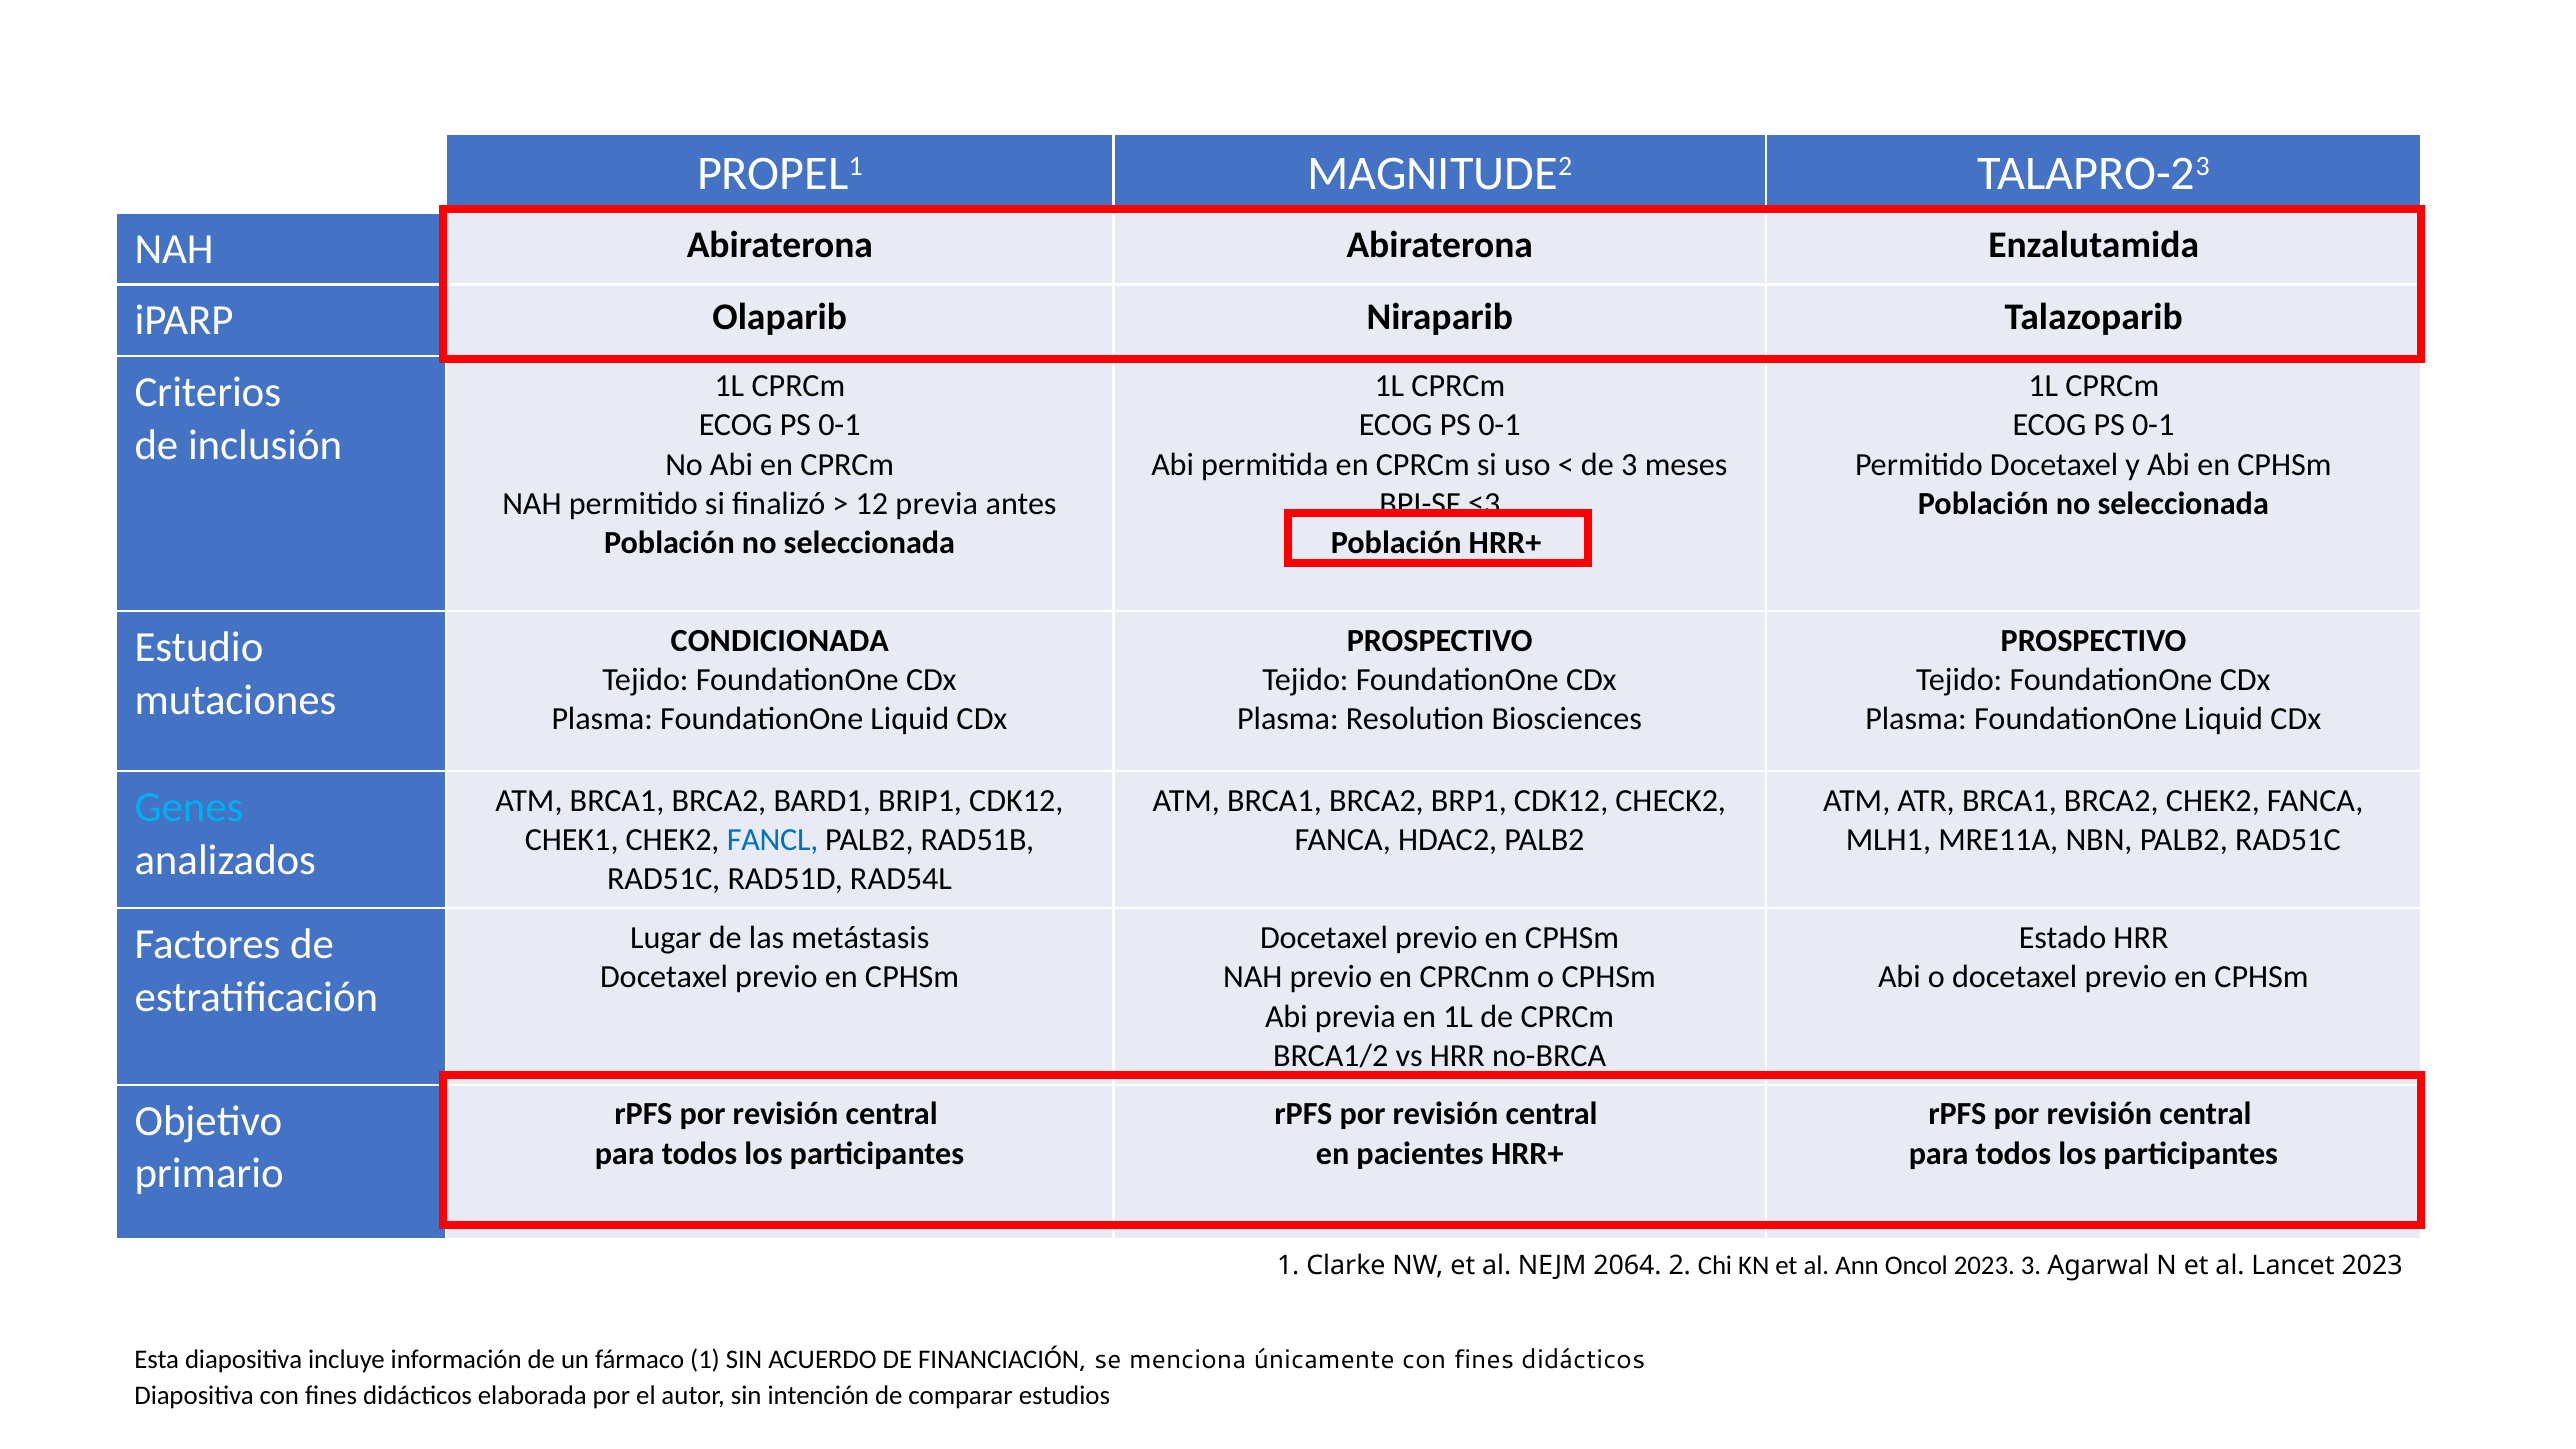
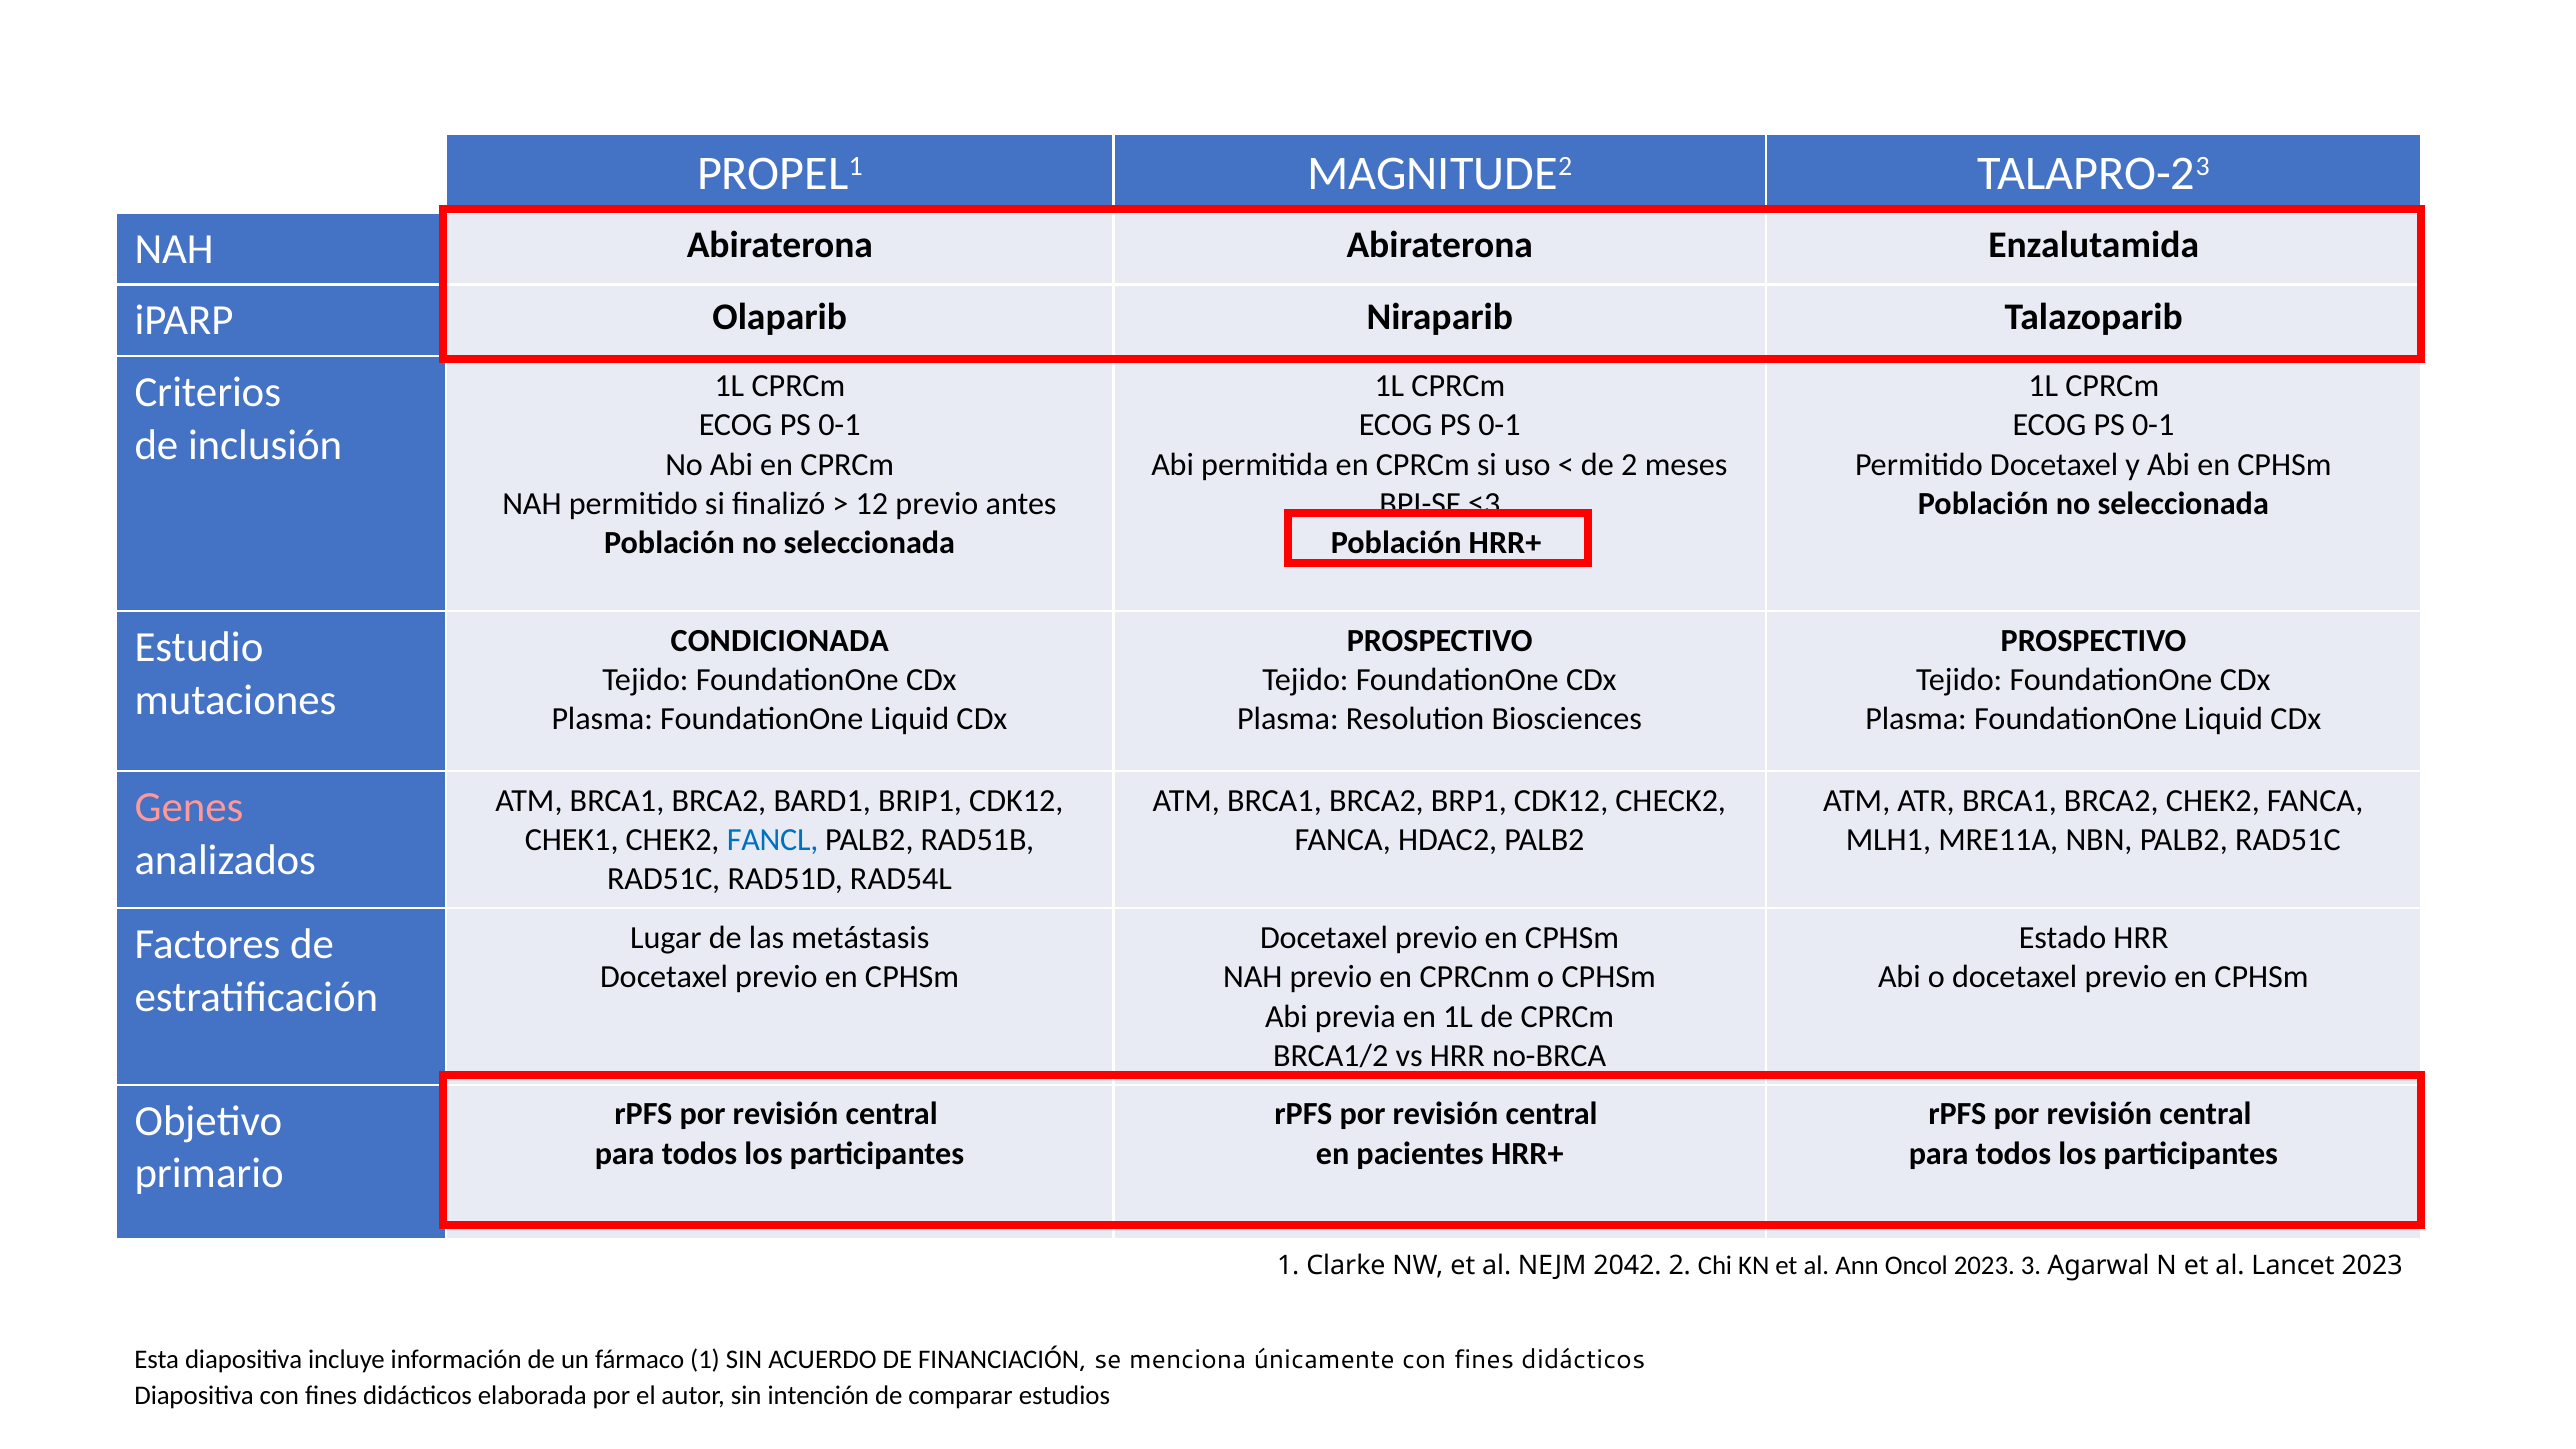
de 3: 3 -> 2 (1629, 464)
12 previa: previa -> previo (937, 504)
Genes colour: light blue -> pink (189, 808)
2064: 2064 -> 2042 (1627, 1266)
